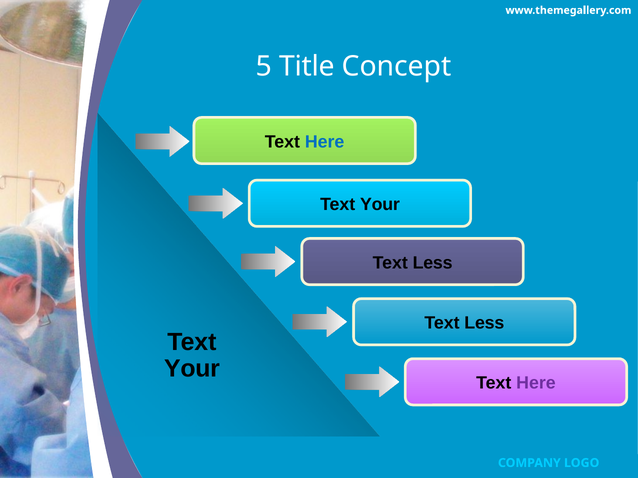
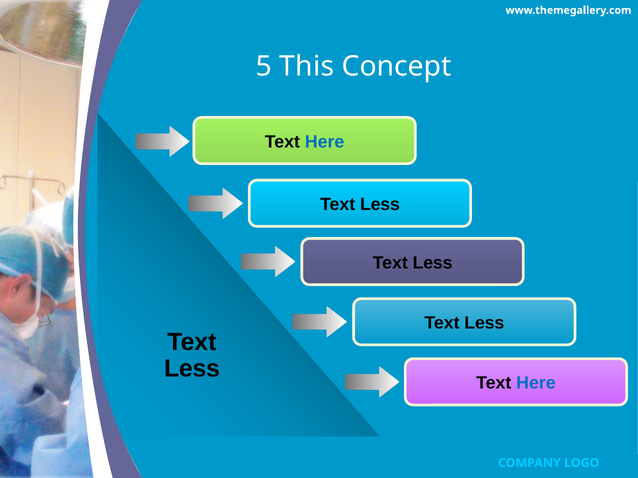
Title: Title -> This (307, 66)
Your: Your -> Less (380, 205)
Your: Your -> Less (192, 369)
Here colour: purple -> blue (536, 383)
